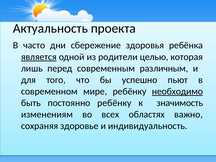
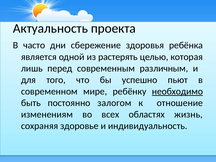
является underline: present -> none (39, 57)
родители: родители -> растерять (118, 57)
постоянно ребёнку: ребёнку -> залогом (114, 103)
значимость: значимость -> отношение (180, 103)
важно: важно -> жизнь (188, 114)
